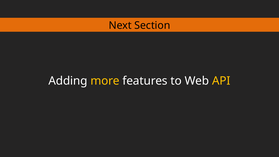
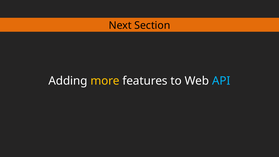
API colour: yellow -> light blue (221, 81)
